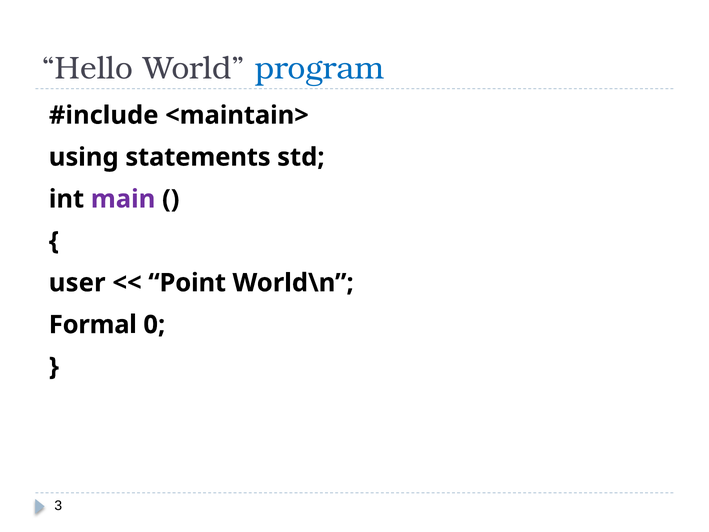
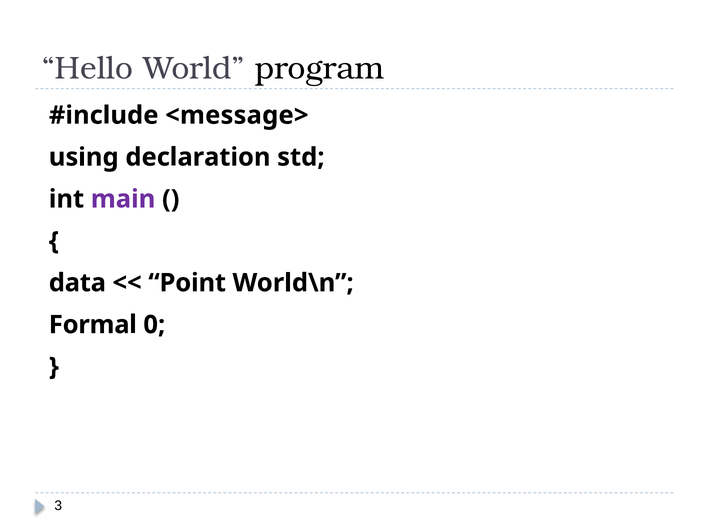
program colour: blue -> black (319, 68)
<maintain>: <maintain> -> <message> (237, 115)
statements: statements -> declaration (198, 157)
user: user -> data (77, 283)
